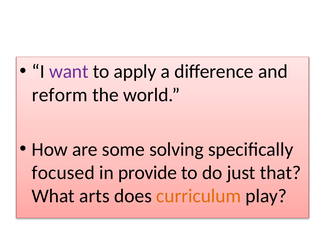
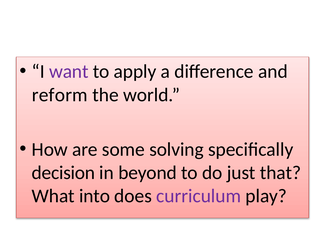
focused: focused -> decision (63, 173)
provide: provide -> beyond (148, 173)
arts: arts -> into (95, 196)
curriculum colour: orange -> purple (199, 196)
